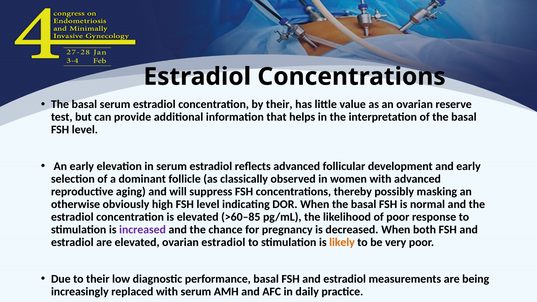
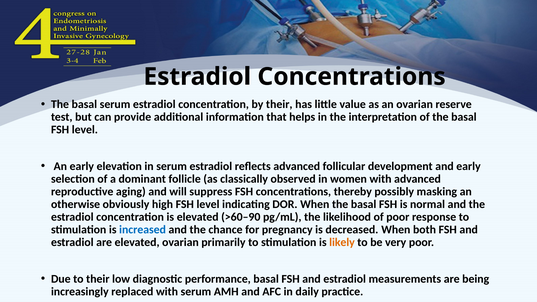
>60–85: >60–85 -> >60–90 (241, 217)
increased colour: purple -> blue (143, 230)
ovarian estradiol: estradiol -> primarily (223, 242)
